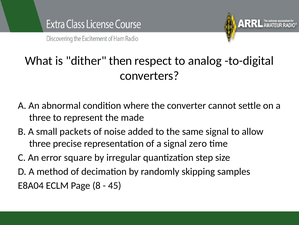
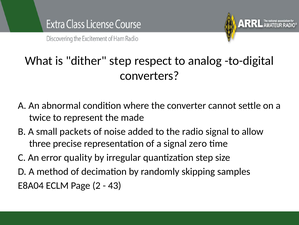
dither then: then -> step (120, 61)
three: three -> twice (40, 117)
same: same -> radio (193, 131)
square: square -> quality (78, 157)
8: 8 -> 2 (96, 185)
45: 45 -> 43 (115, 185)
